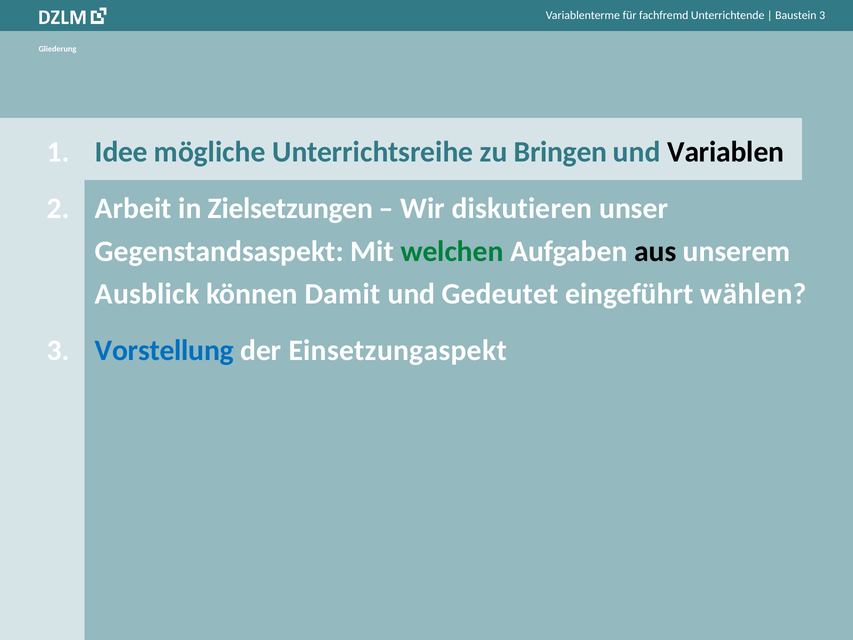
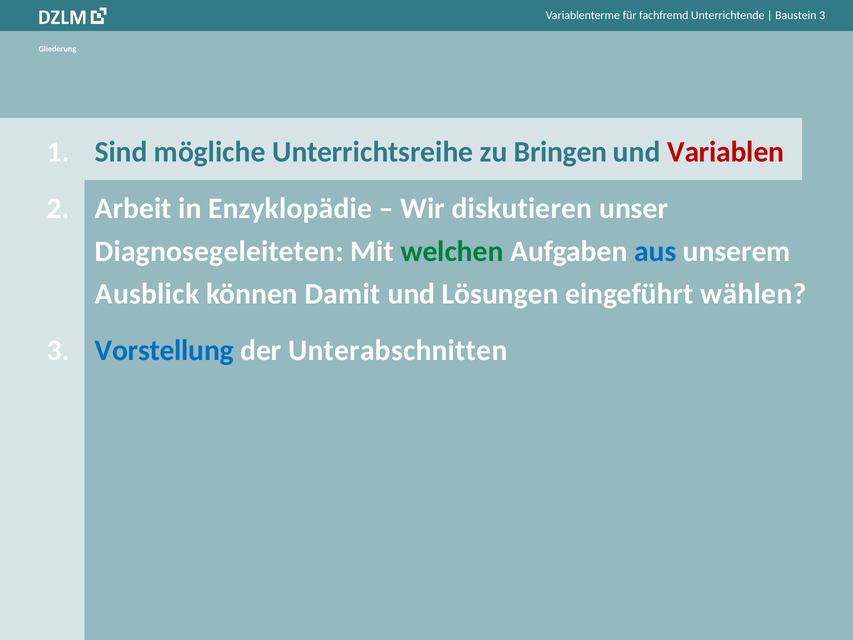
Idee: Idee -> Sind (121, 152)
Variablen colour: black -> red (726, 152)
Zielsetzungen: Zielsetzungen -> Enzyklopädie (290, 209)
Gegenstandsaspekt: Gegenstandsaspekt -> Diagnosegeleiteten (219, 251)
aus colour: black -> blue (655, 251)
Gedeutet: Gedeutet -> Lösungen (500, 294)
Einsetzungaspekt: Einsetzungaspekt -> Unterabschnitten (398, 351)
